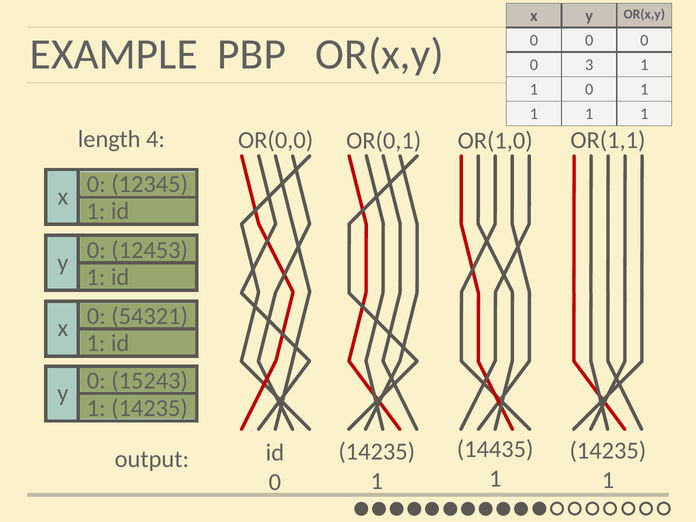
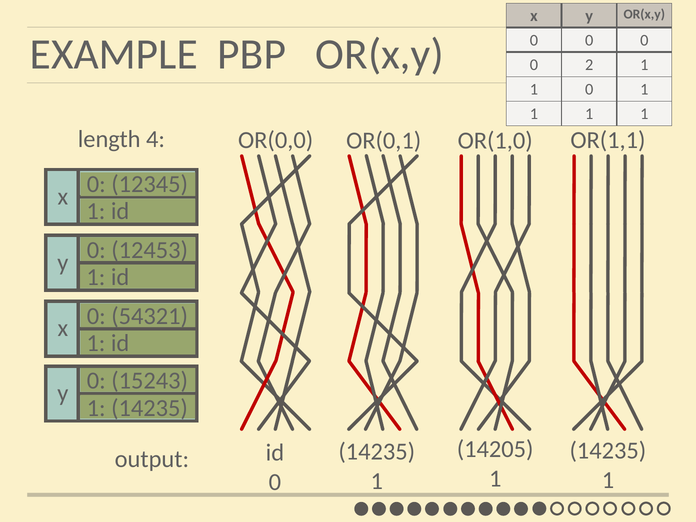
3: 3 -> 2 (589, 65)
14435: 14435 -> 14205 (495, 449)
